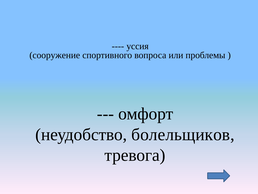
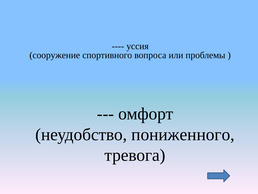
болельщиков: болельщиков -> пониженного (183, 134)
